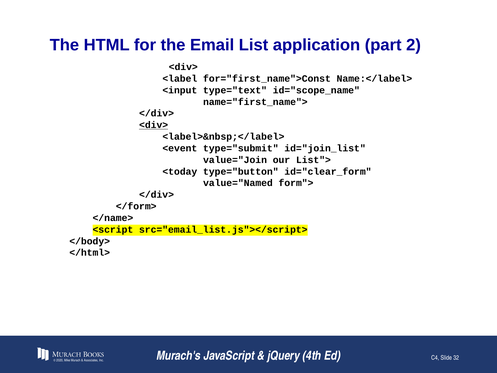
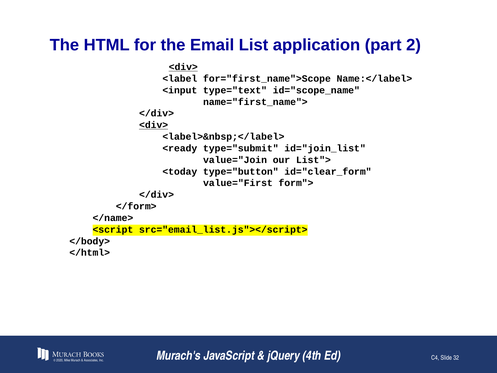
<div> underline: none -> present (183, 67)
for="first_name">Const: for="first_name">Const -> for="first_name">Scope (267, 79)
<event: <event -> <ready (180, 148)
value="Named: value="Named -> value="First (238, 183)
